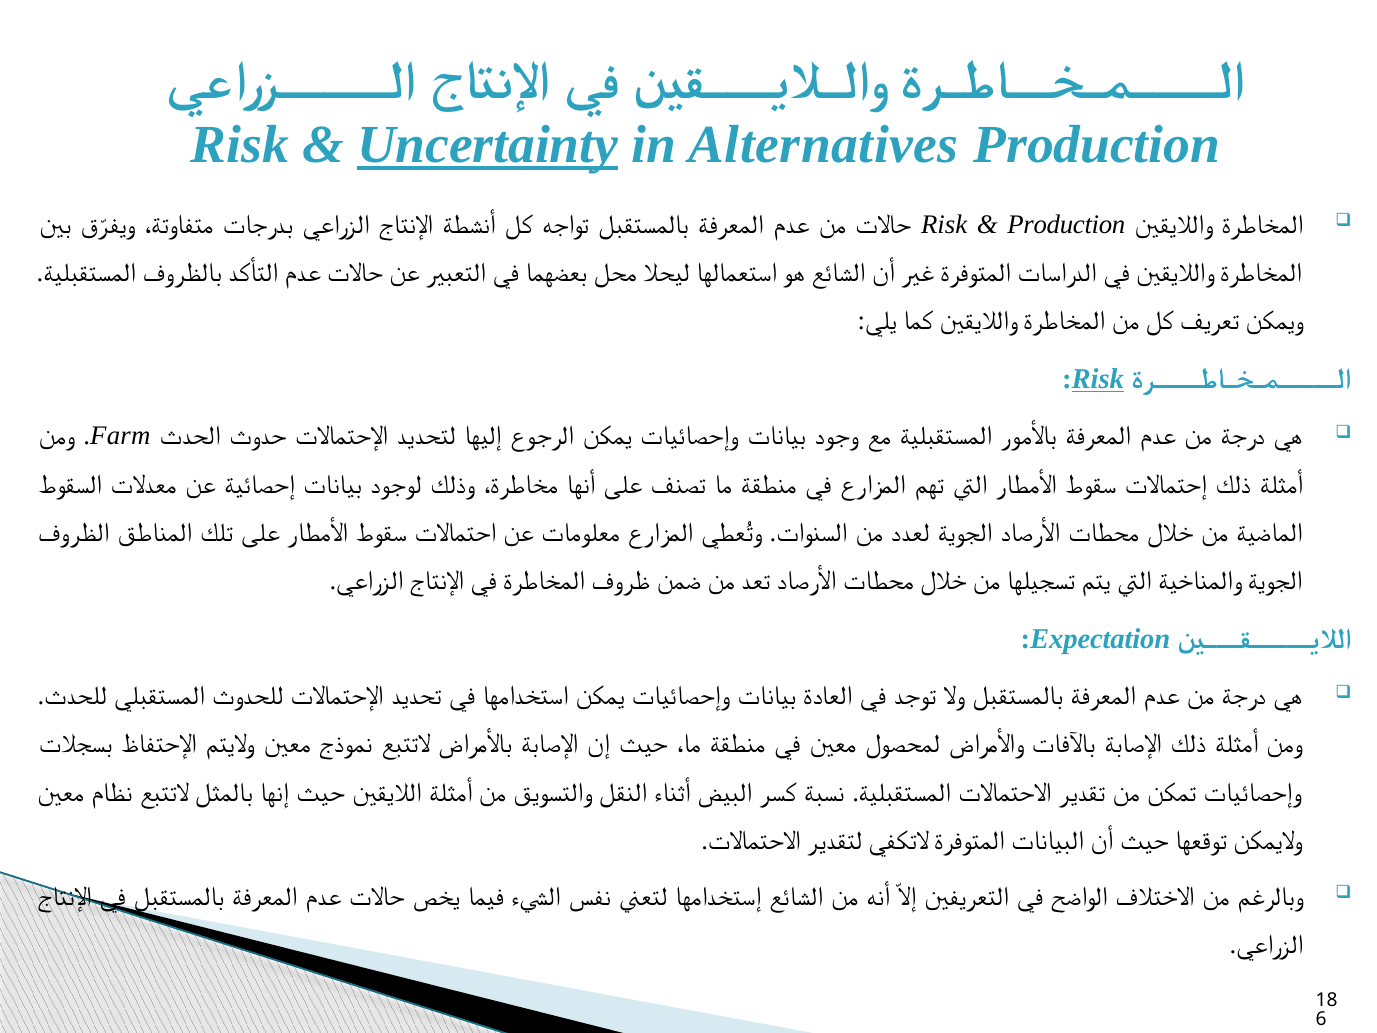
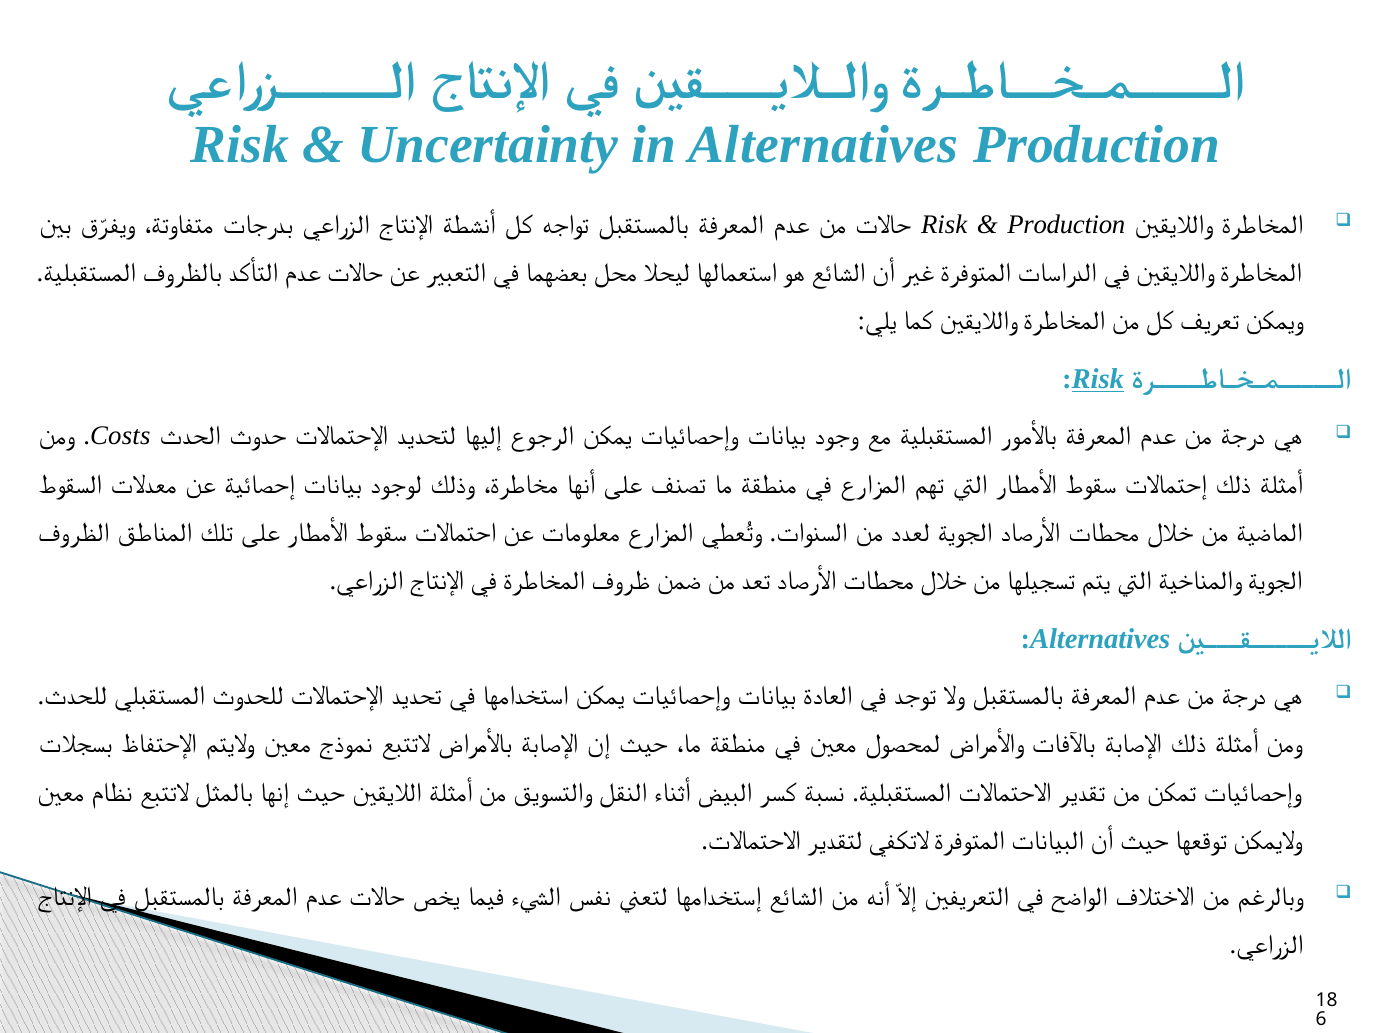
Uncertainty underline: present -> none (488, 145)
Farm: Farm -> Costs (120, 436)
Expectation: Expectation -> Alternatives (1100, 639)
